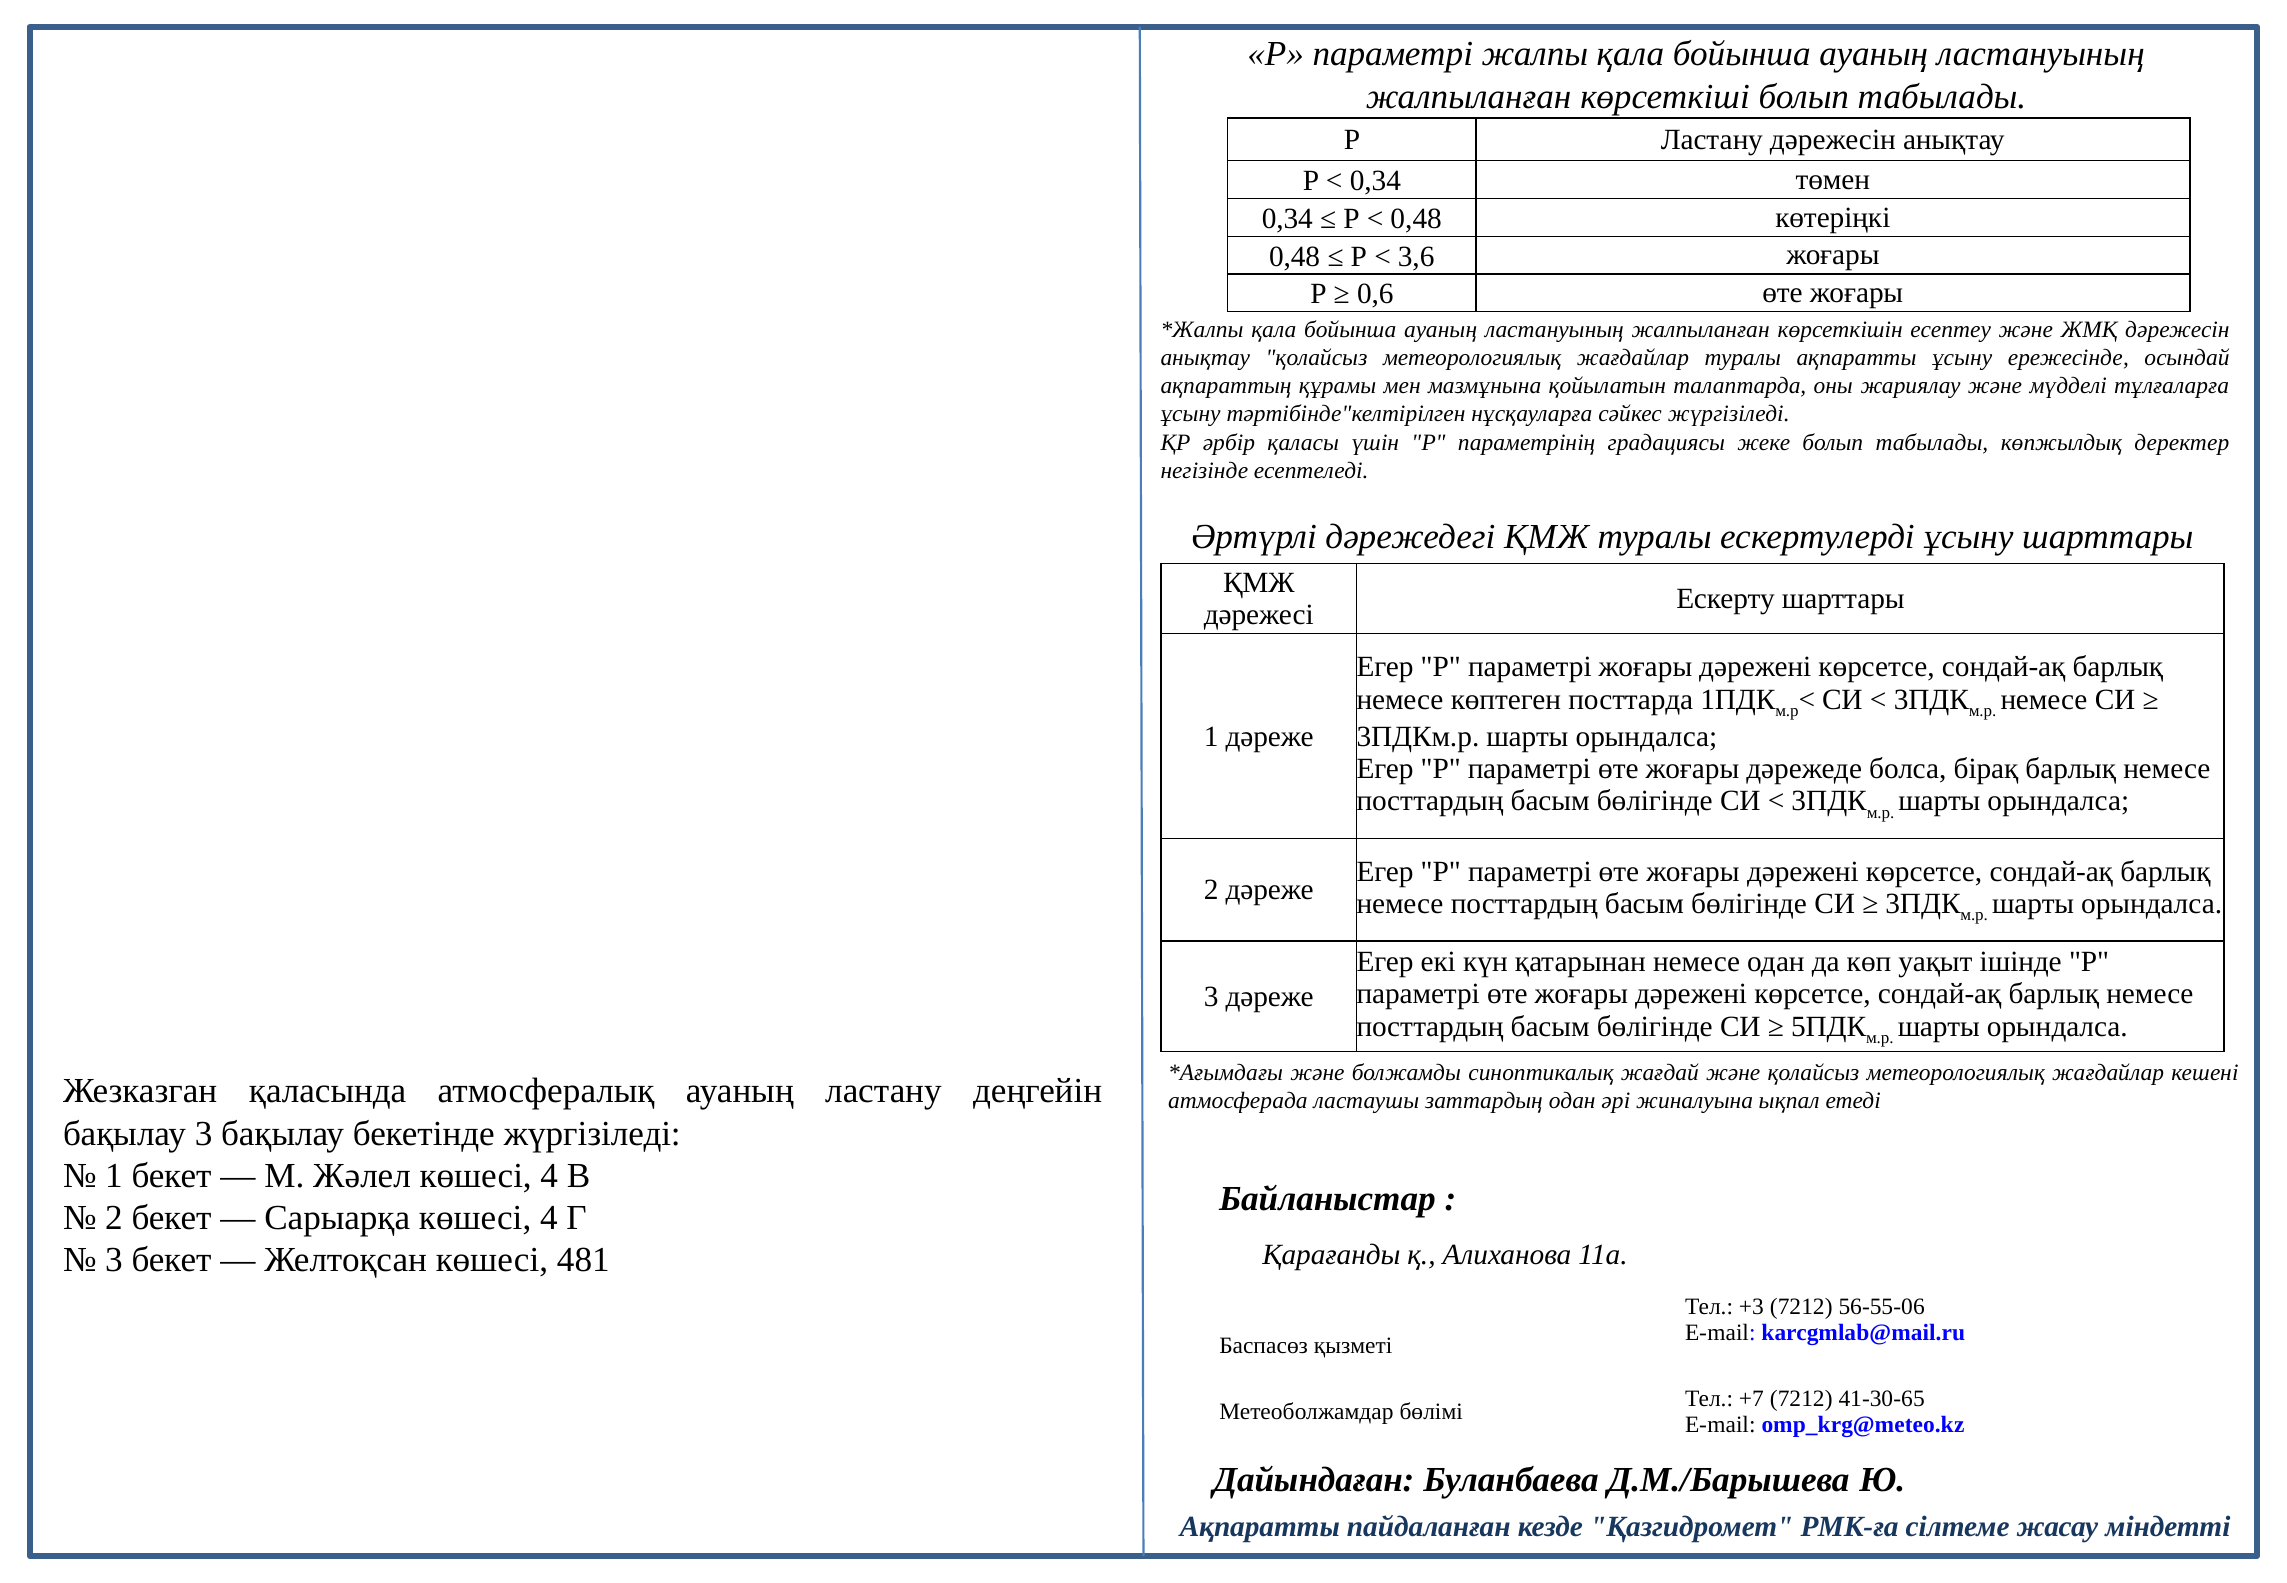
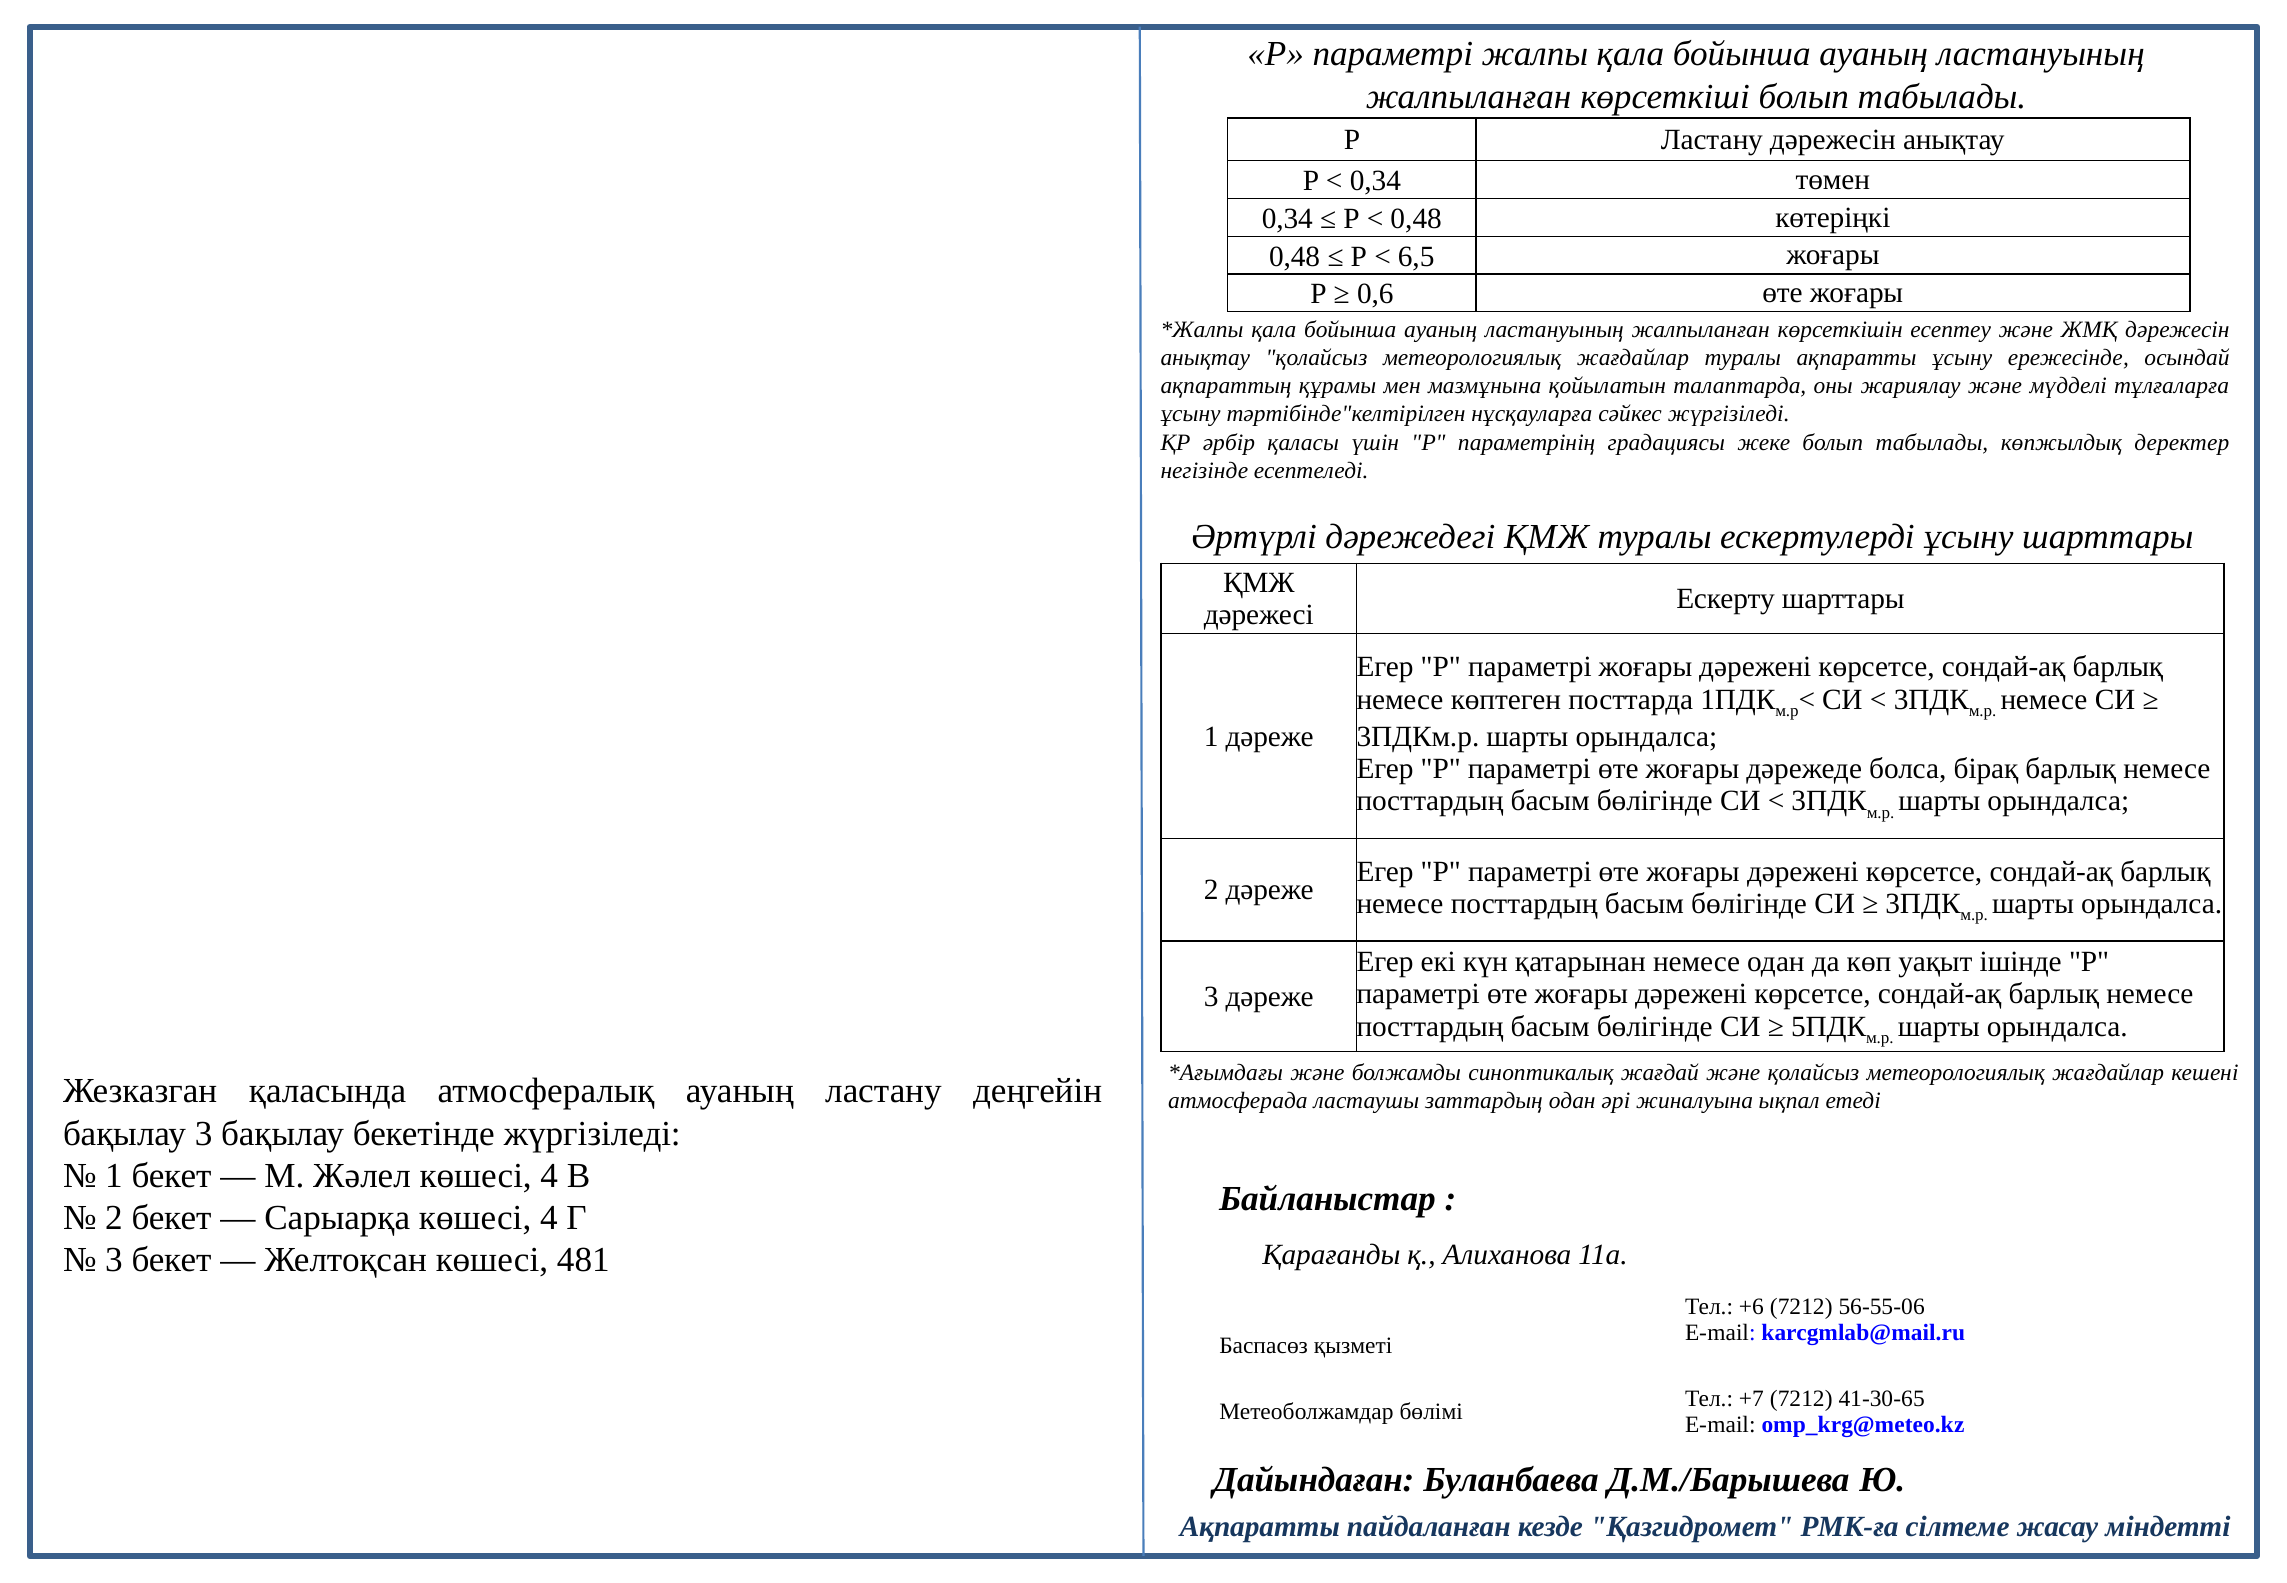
3,6: 3,6 -> 6,5 (1416, 256)
+3: +3 -> +6 (1751, 1307)
